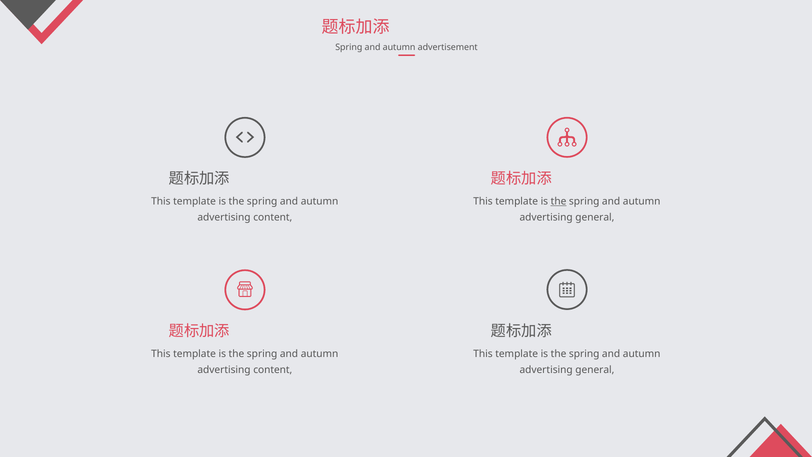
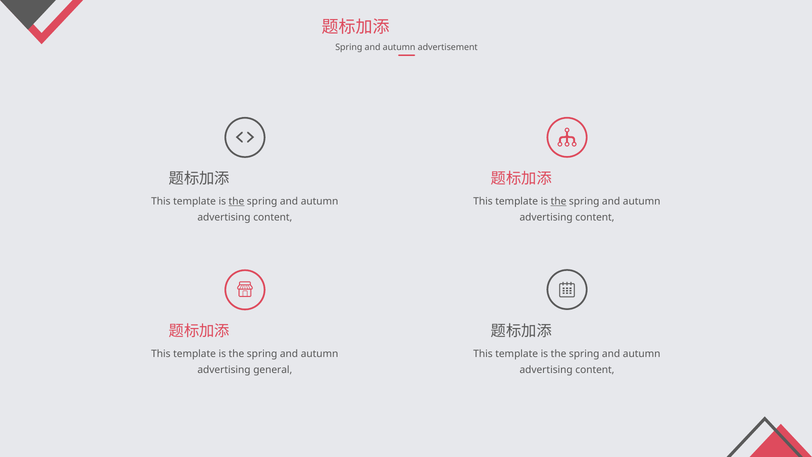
the underline: none -> present (236, 201)
general: general -> content (595, 217)
content: content -> general (273, 369)
general: general -> content (595, 369)
